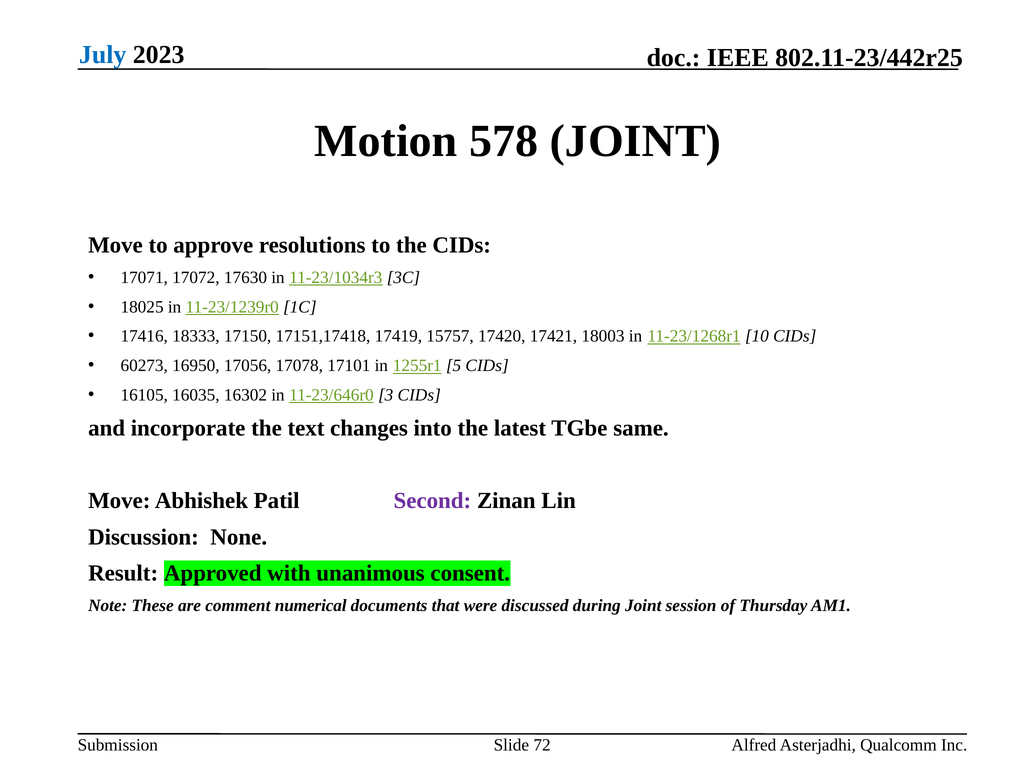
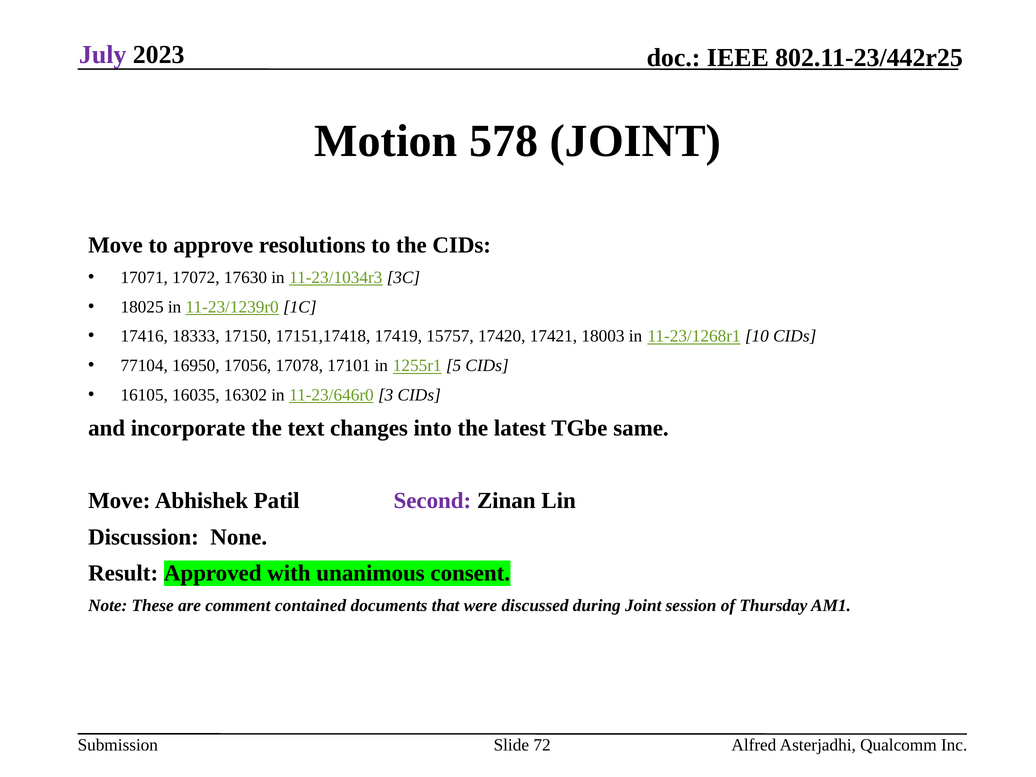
July colour: blue -> purple (103, 55)
60273: 60273 -> 77104 (144, 366)
numerical: numerical -> contained (311, 606)
